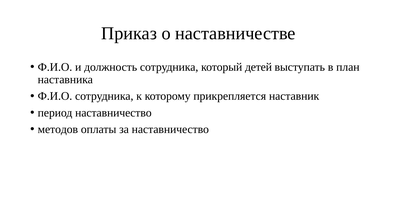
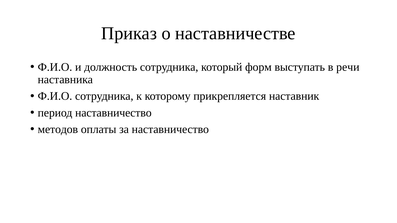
детей: детей -> форм (258, 67)
план: план -> речи (348, 67)
